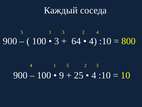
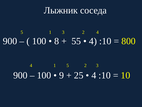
Каждый: Каждый -> Лыжник (61, 10)
3: 3 -> 8 (57, 41)
64: 64 -> 55 (76, 41)
